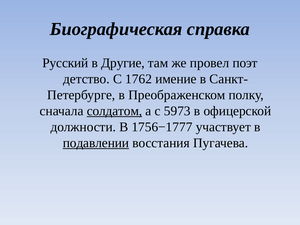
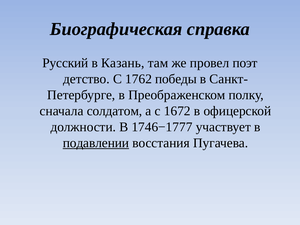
Другие: Другие -> Казань (123, 63)
имение: имение -> победы (176, 79)
солдатом underline: present -> none (115, 111)
5973: 5973 -> 1672 (177, 111)
1756−1777: 1756−1777 -> 1746−1777 (162, 127)
